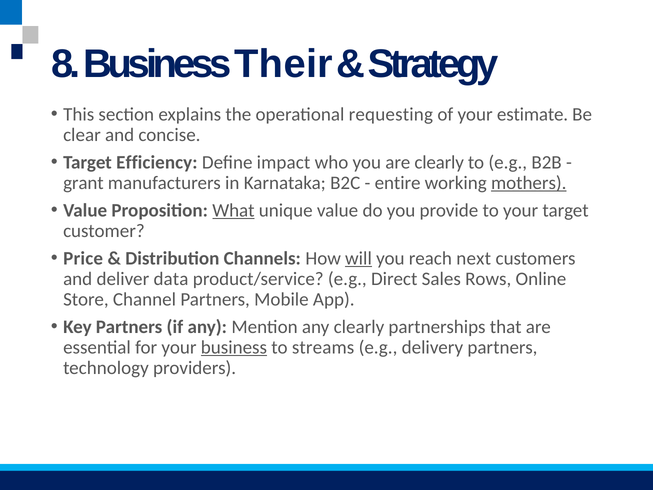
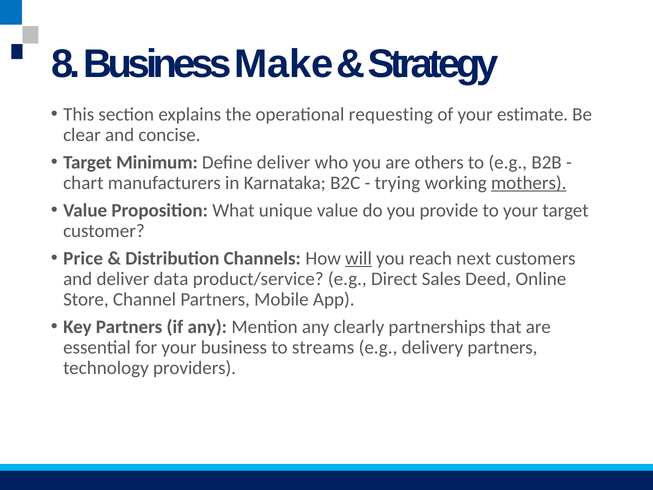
Their: Their -> Make (284, 64)
Efficiency: Efficiency -> Minimum (157, 162)
Define impact: impact -> deliver (283, 162)
are clearly: clearly -> others (439, 162)
grant: grant -> chart (83, 183)
entire: entire -> trying (397, 183)
What underline: present -> none (233, 210)
Rows: Rows -> Deed (488, 279)
business underline: present -> none (234, 347)
